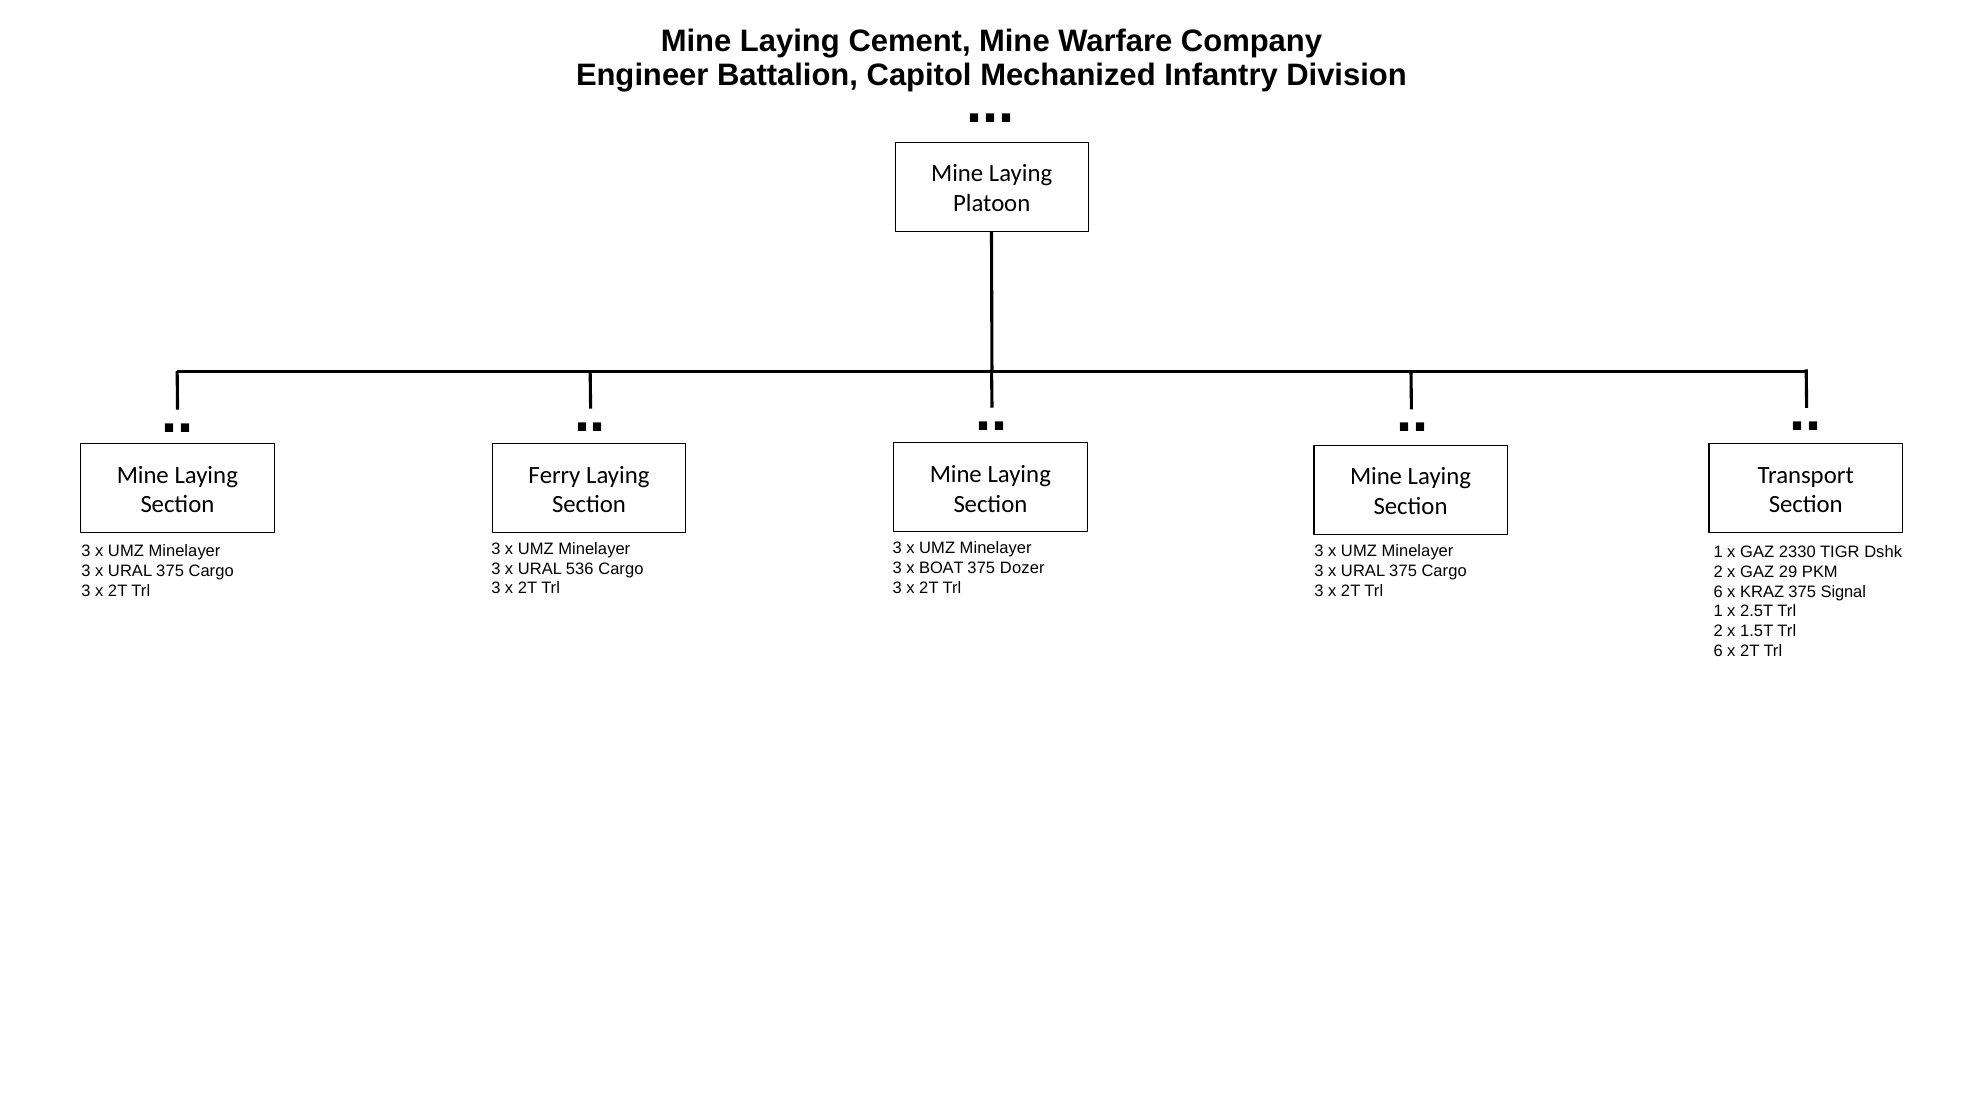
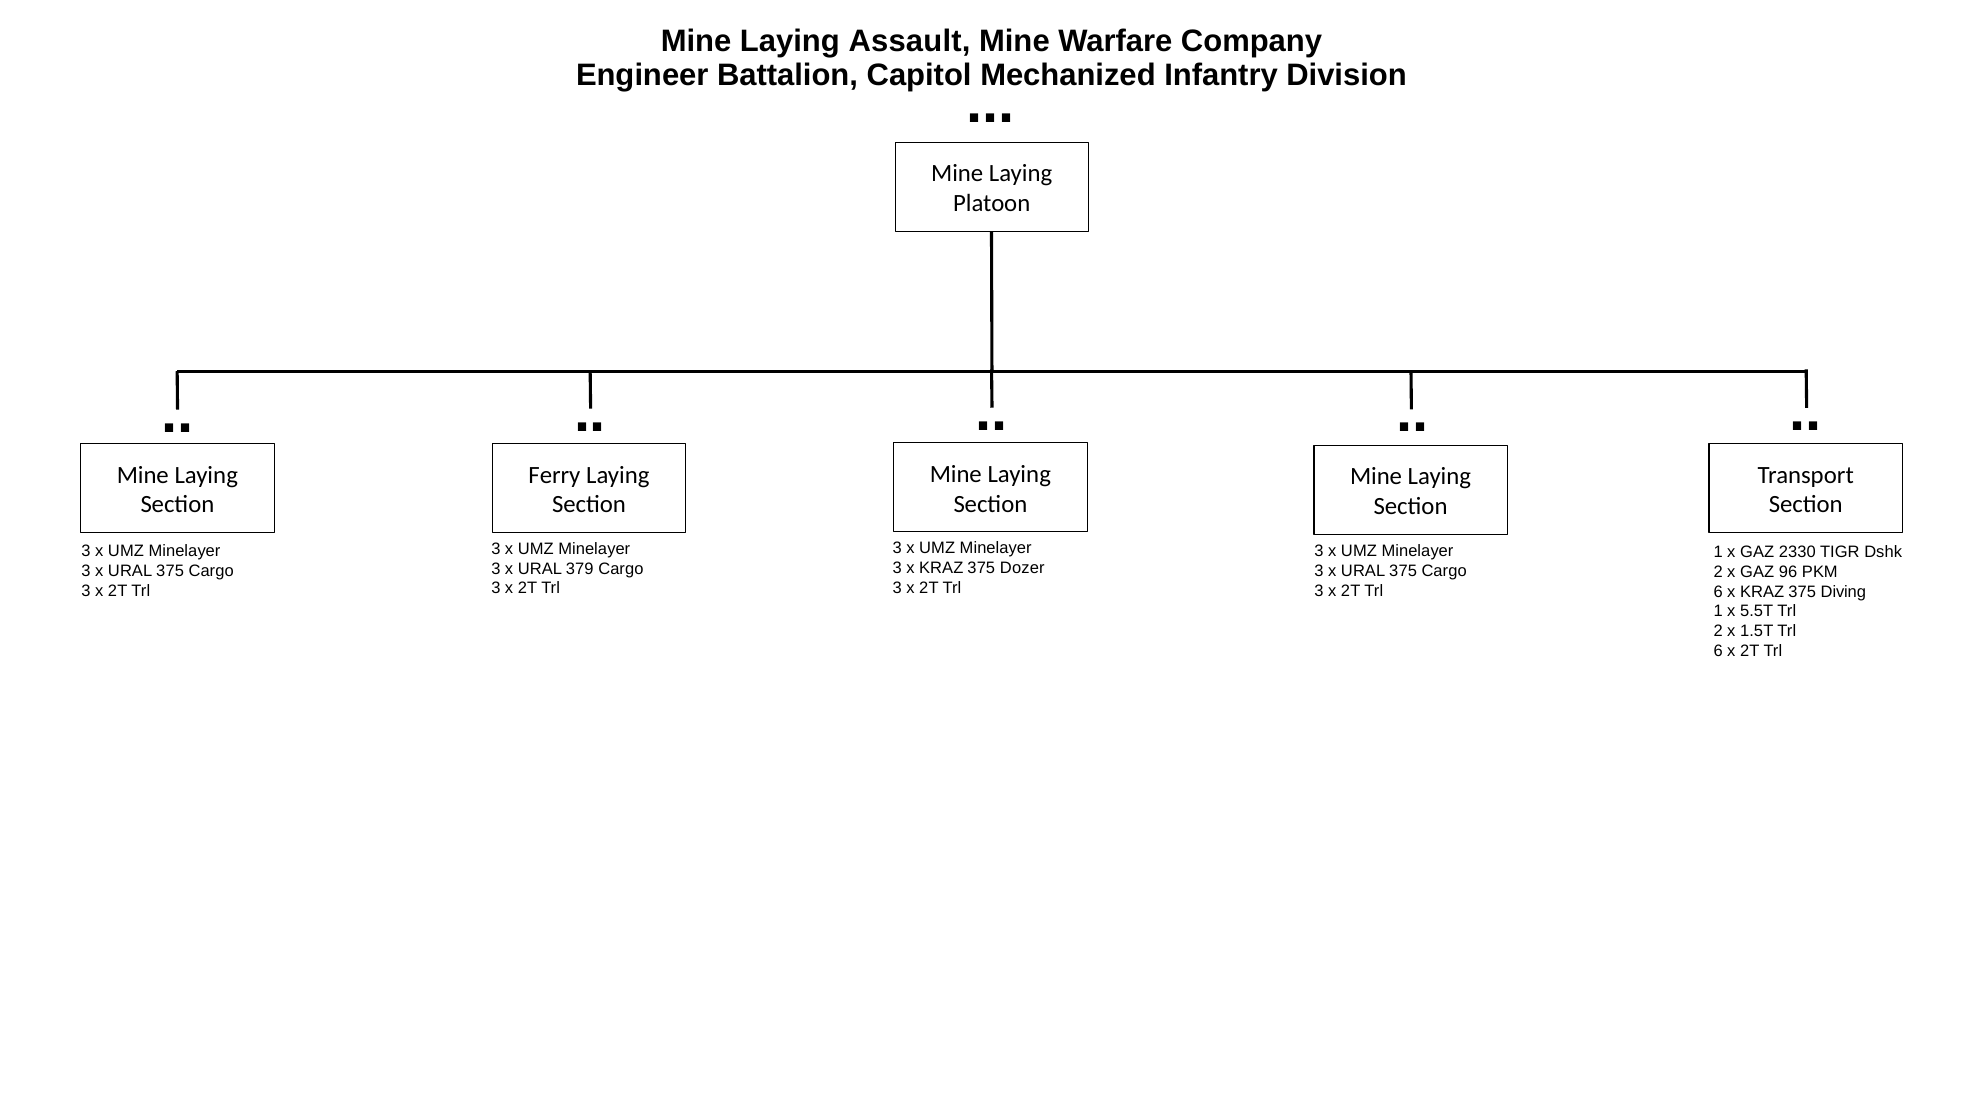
Cement: Cement -> Assault (909, 42)
3 x BOAT: BOAT -> KRAZ (941, 568)
536: 536 -> 379 (580, 569)
29: 29 -> 96 (1788, 572)
Signal: Signal -> Diving (1843, 592)
2.5T: 2.5T -> 5.5T (1757, 611)
